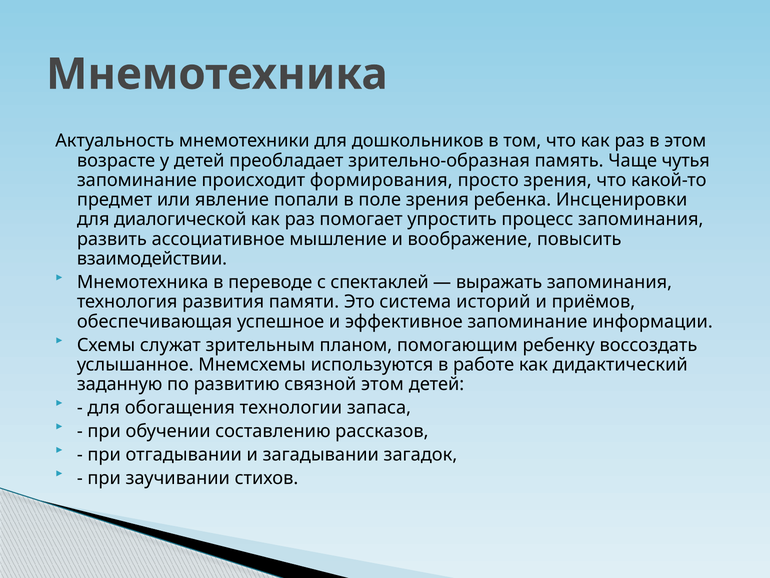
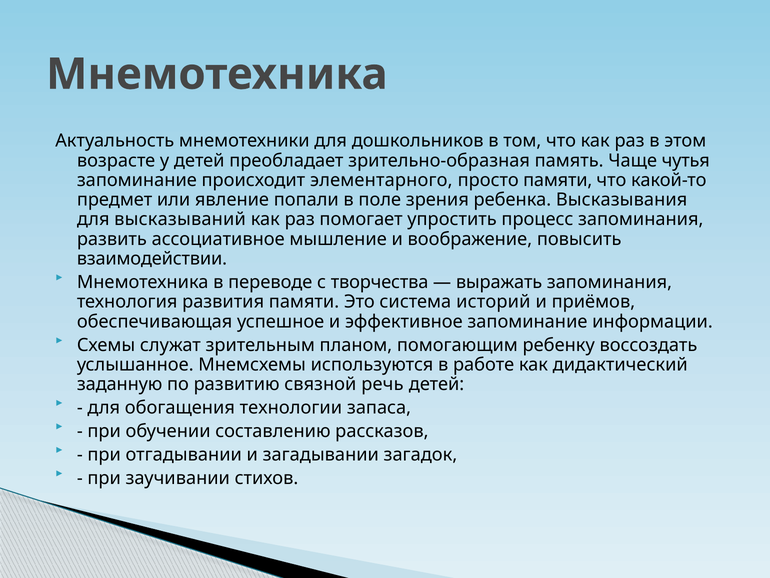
формирования: формирования -> элементарного (381, 180)
просто зрения: зрения -> памяти (558, 180)
Инсценировки: Инсценировки -> Высказывания (622, 200)
диалогической: диалогической -> высказываний (180, 219)
спектаклей: спектаклей -> творчества (380, 282)
связной этом: этом -> речь (382, 384)
